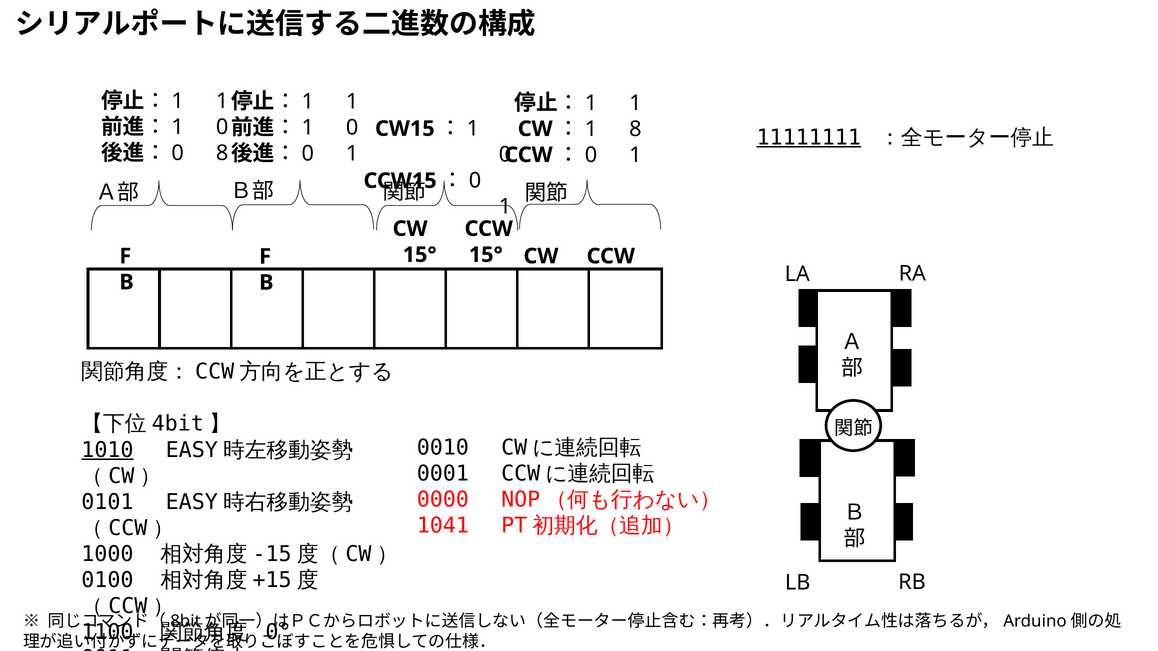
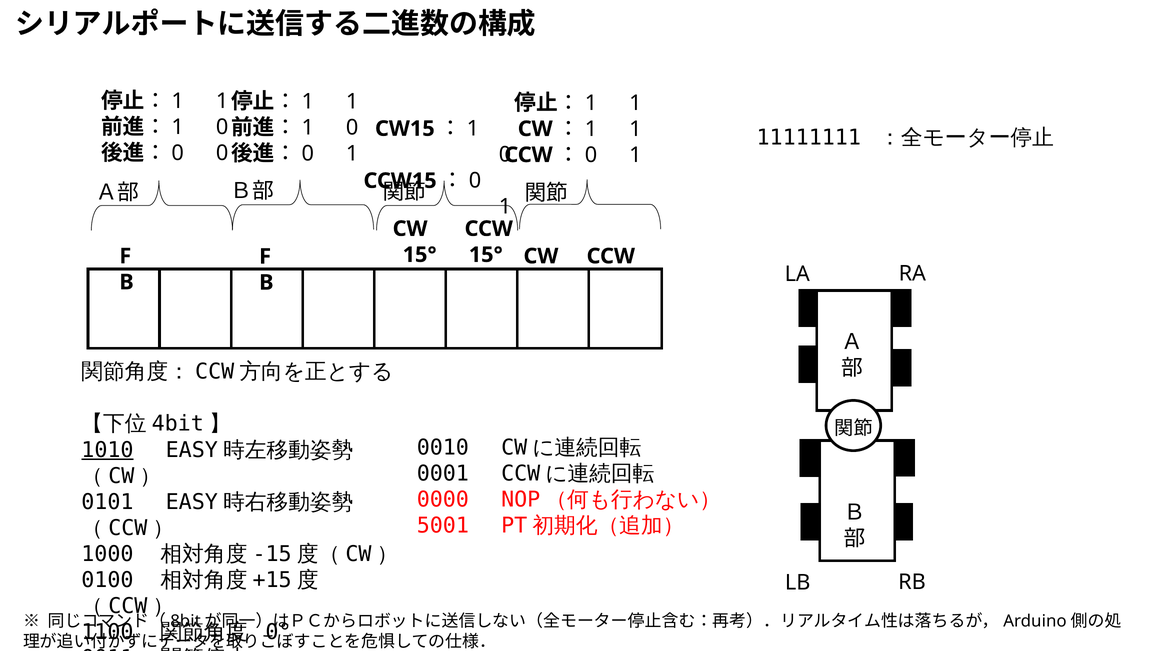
8: 8 -> 1 (635, 129)
11111111 underline: present -> none (809, 138)
8: 8 -> 0 (222, 153)
1041: 1041 -> 5001 (443, 526)
